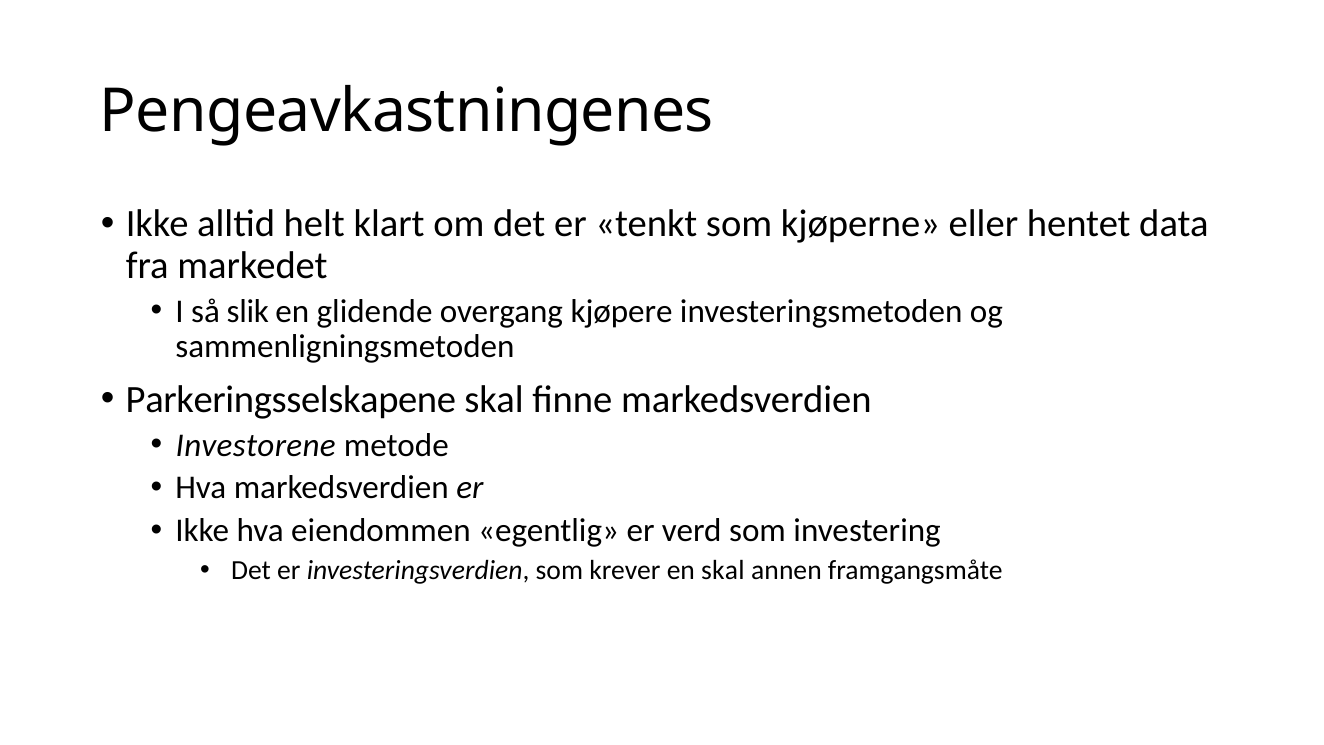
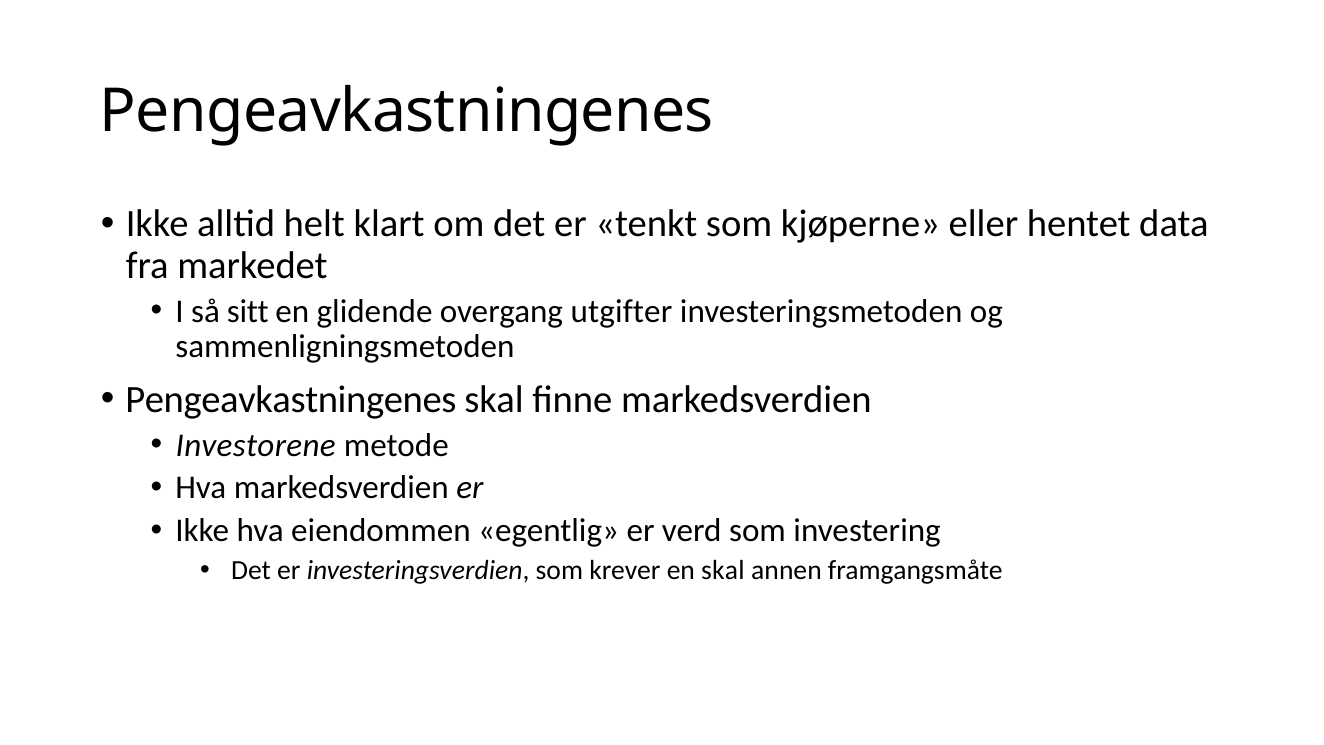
slik: slik -> sitt (248, 311)
kjøpere: kjøpere -> utgifter (621, 311)
Parkeringsselskapene: Parkeringsselskapene -> Pengeavkastningenes (291, 399)
